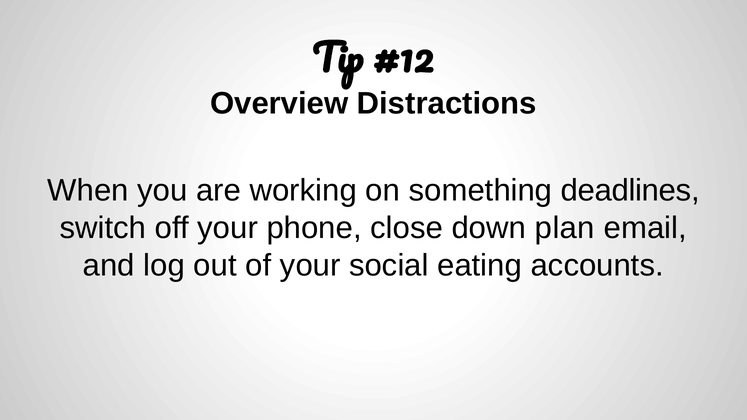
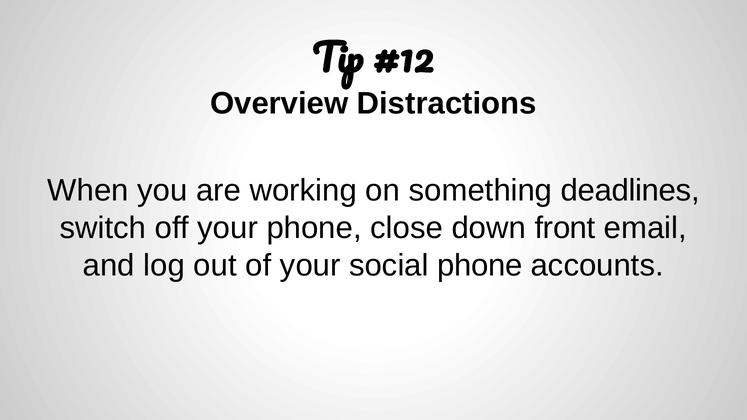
plan: plan -> front (565, 228)
social eating: eating -> phone (480, 265)
